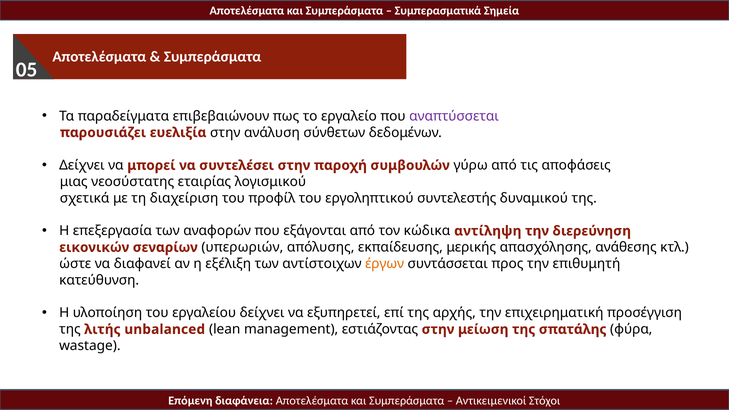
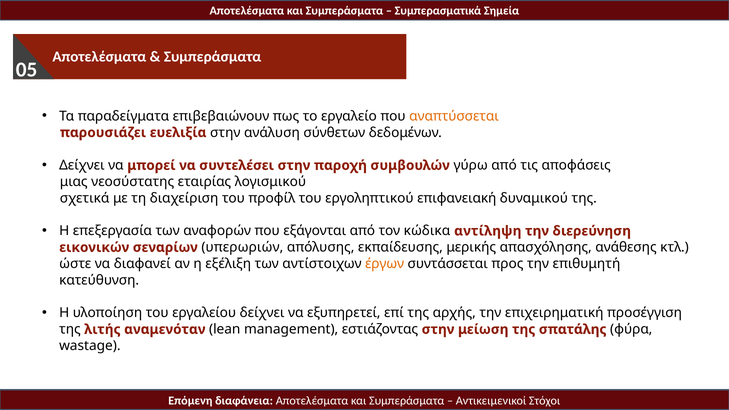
αναπτύσσεται colour: purple -> orange (454, 116)
συντελεστής: συντελεστής -> επιφανειακή (457, 198)
unbalanced: unbalanced -> αναμενόταν (165, 329)
